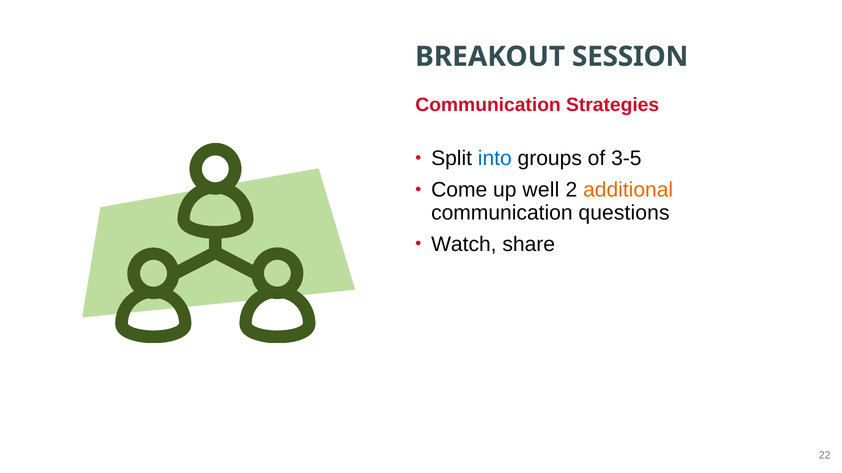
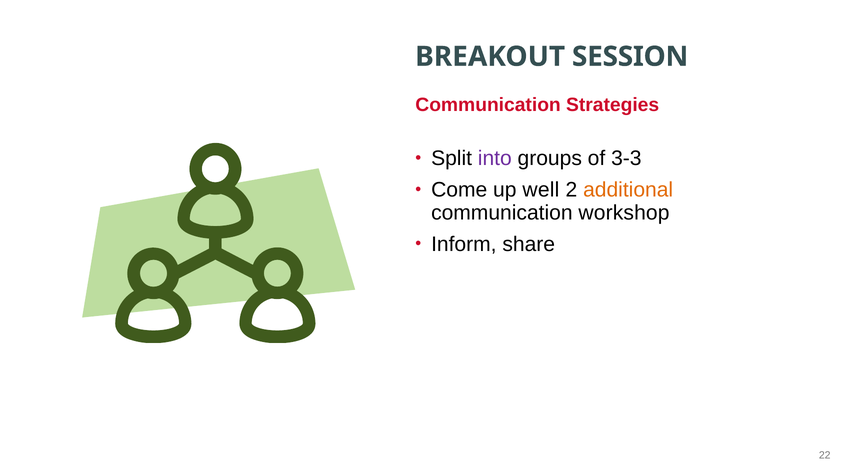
into colour: blue -> purple (495, 159)
3-5: 3-5 -> 3-3 (626, 159)
questions: questions -> workshop (624, 213)
Watch: Watch -> Inform (464, 244)
